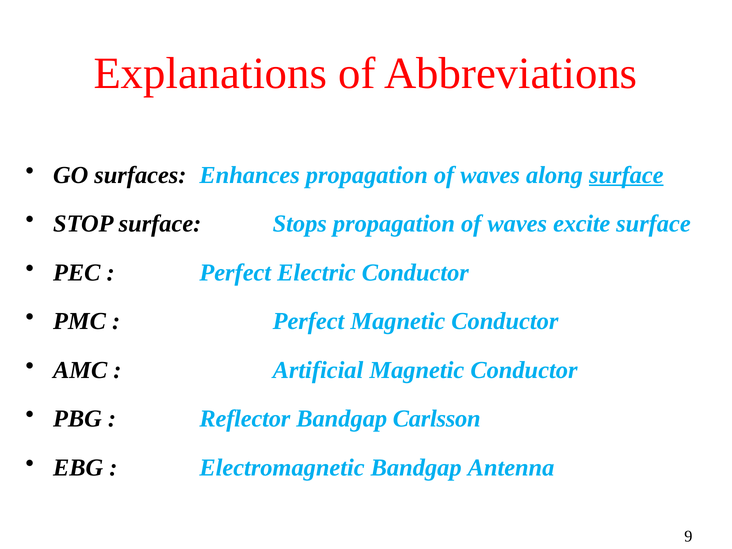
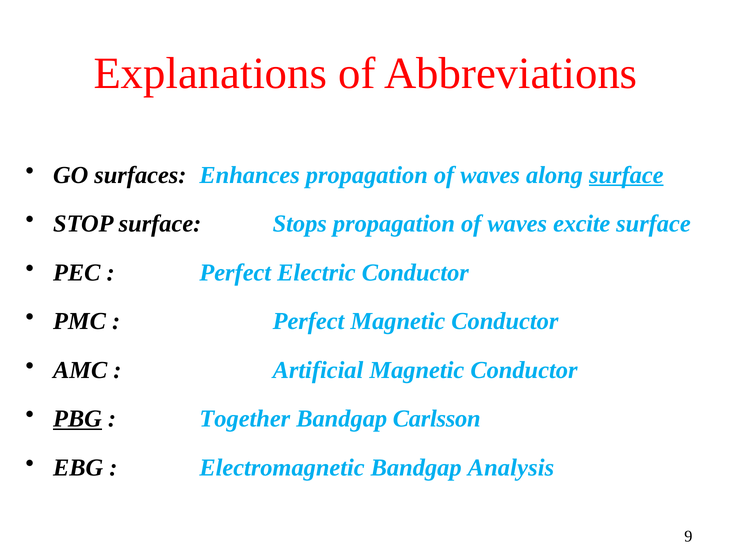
PBG underline: none -> present (77, 419)
Reflector: Reflector -> Together (245, 419)
Antenna: Antenna -> Analysis (511, 468)
